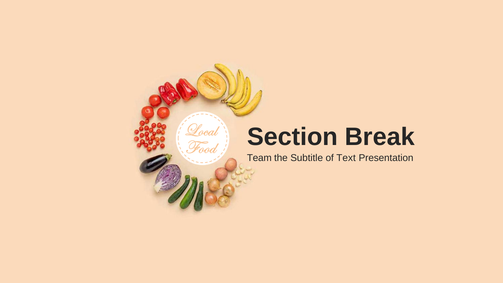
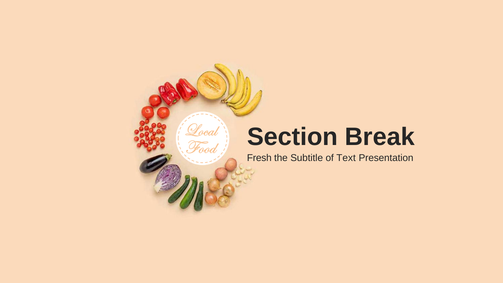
Team: Team -> Fresh (259, 158)
